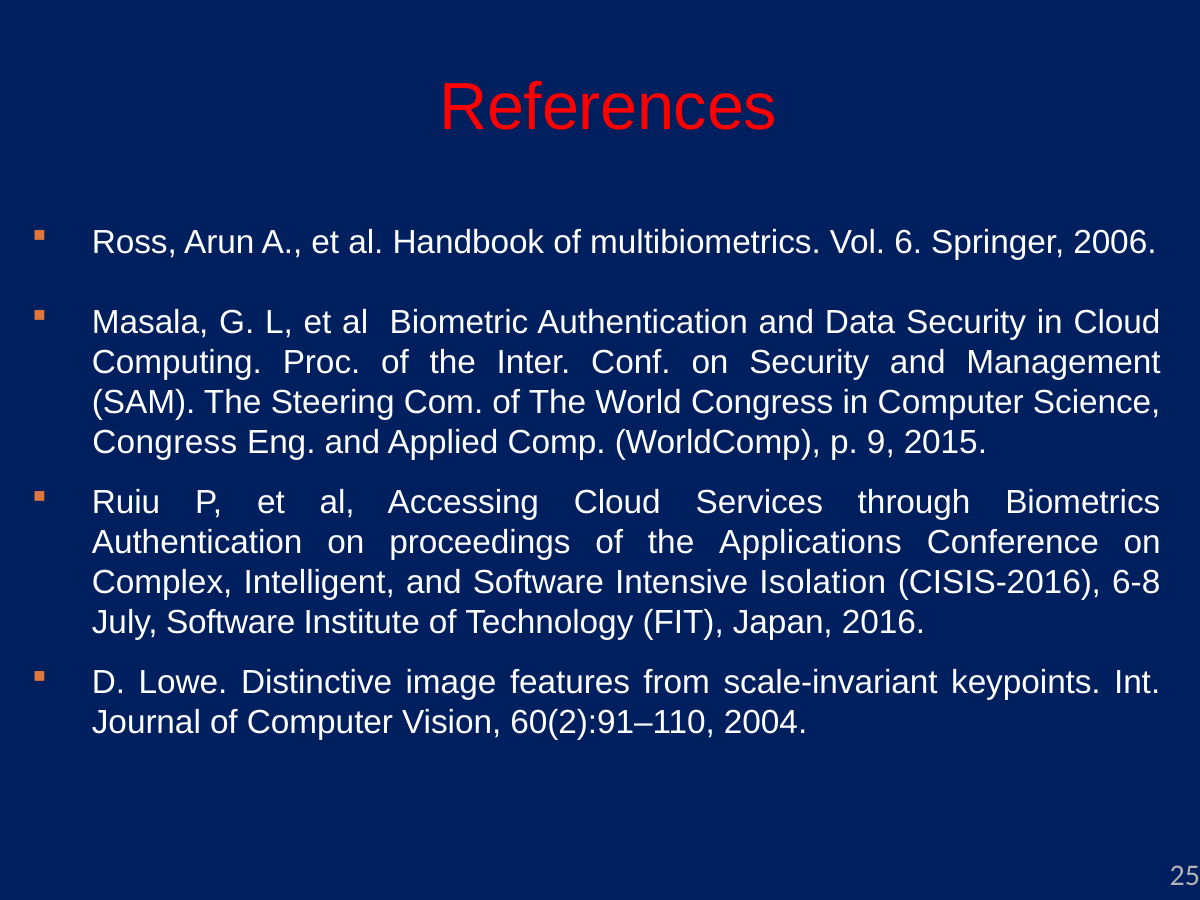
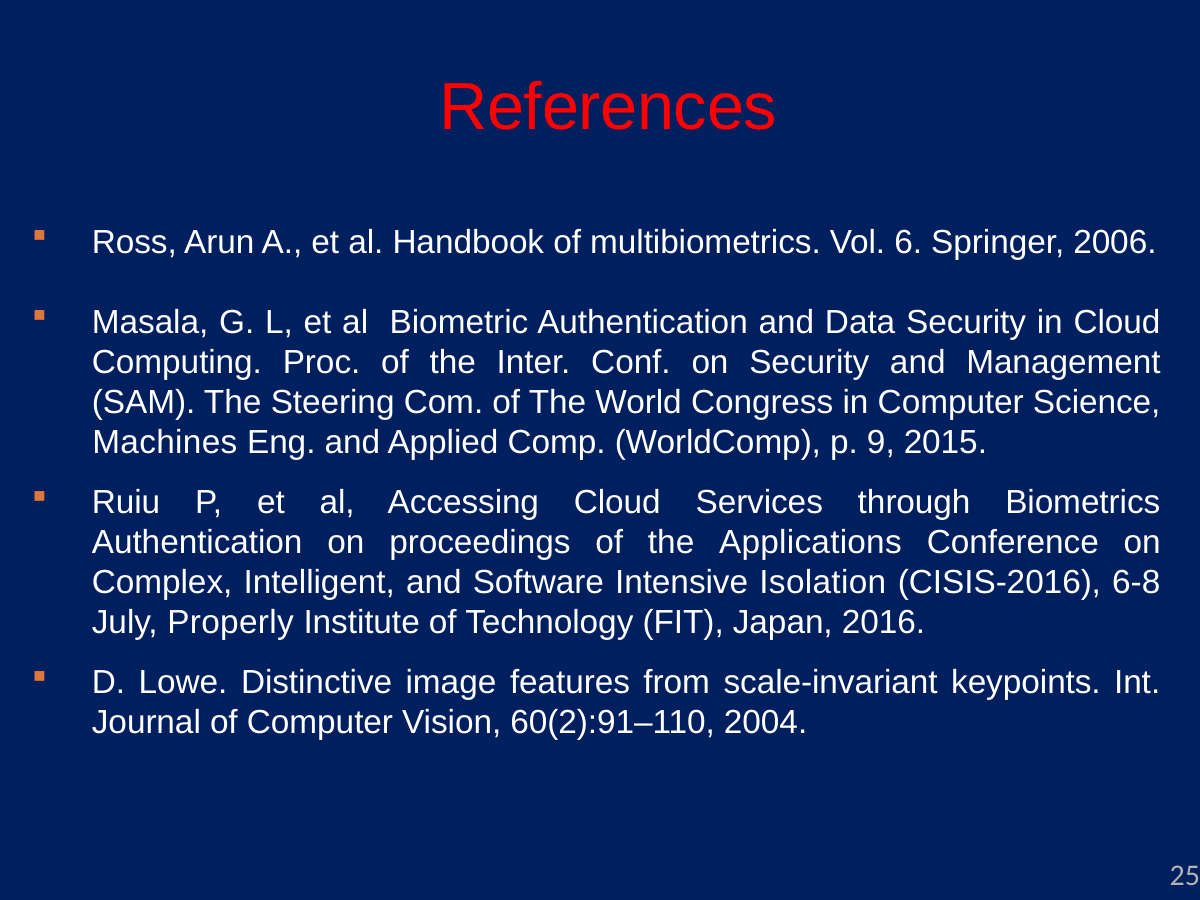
Congress: Congress -> Machines (165, 442)
July Software: Software -> Properly (231, 622)
